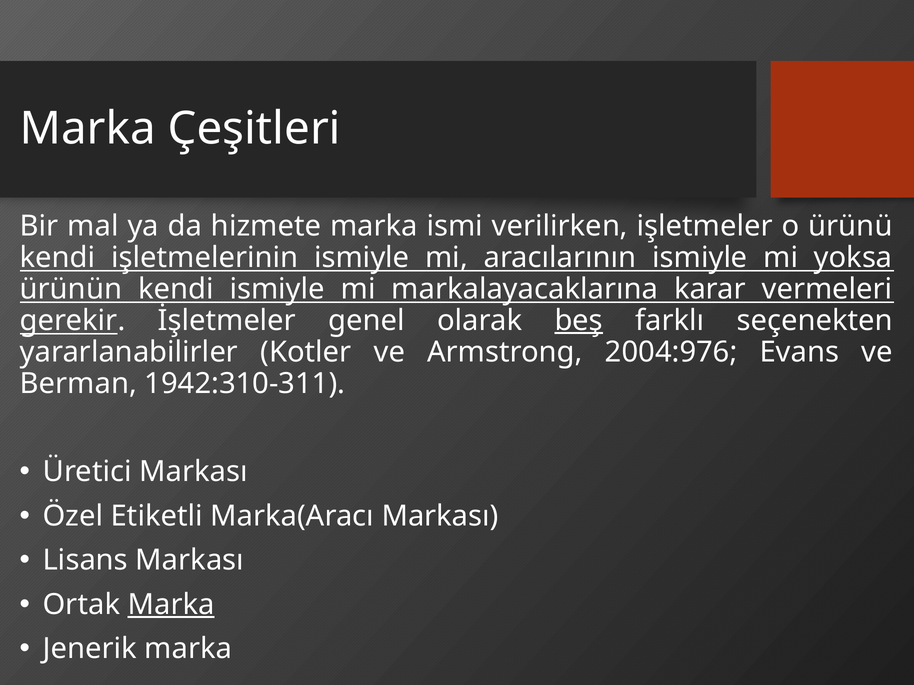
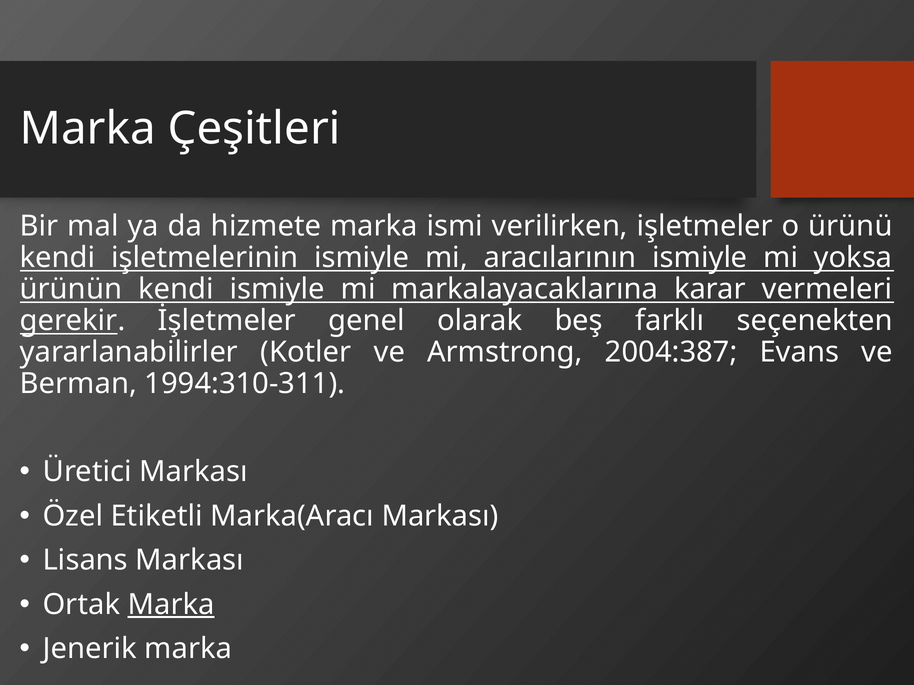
beş underline: present -> none (579, 321)
2004:976: 2004:976 -> 2004:387 (671, 352)
1942:310-311: 1942:310-311 -> 1994:310-311 (245, 384)
